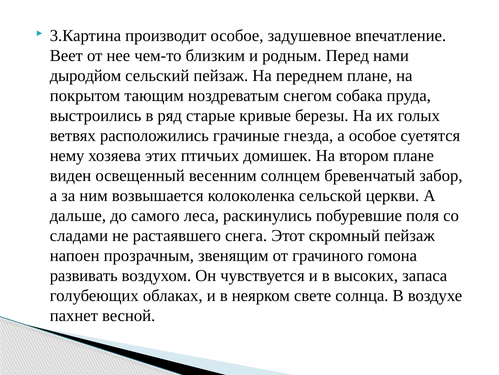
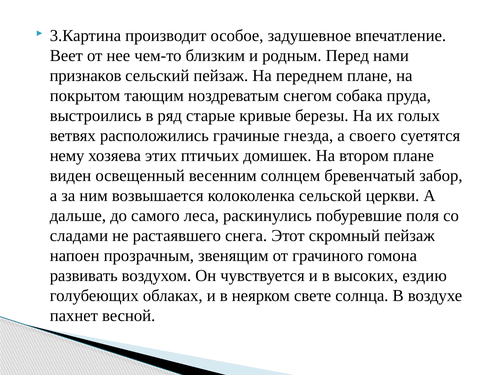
дыродйом: дыродйом -> признаков (86, 76)
а особое: особое -> своего (373, 135)
запаса: запаса -> ездию (425, 275)
